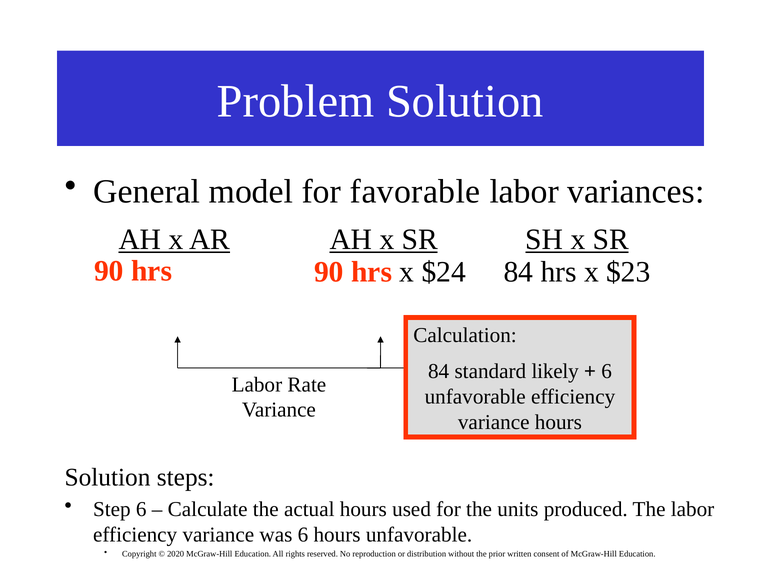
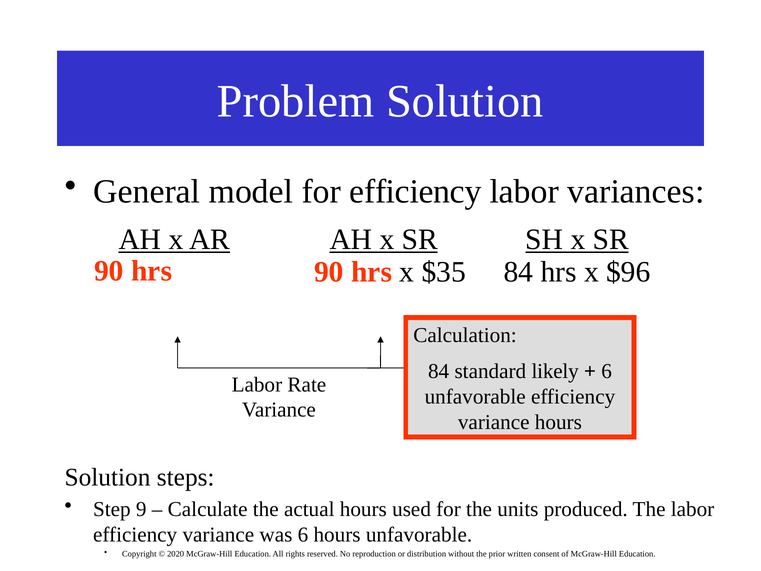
for favorable: favorable -> efficiency (415, 191)
$24: $24 -> $35 (444, 272)
$23: $23 -> $96 (628, 272)
Step 6: 6 -> 9 (141, 509)
